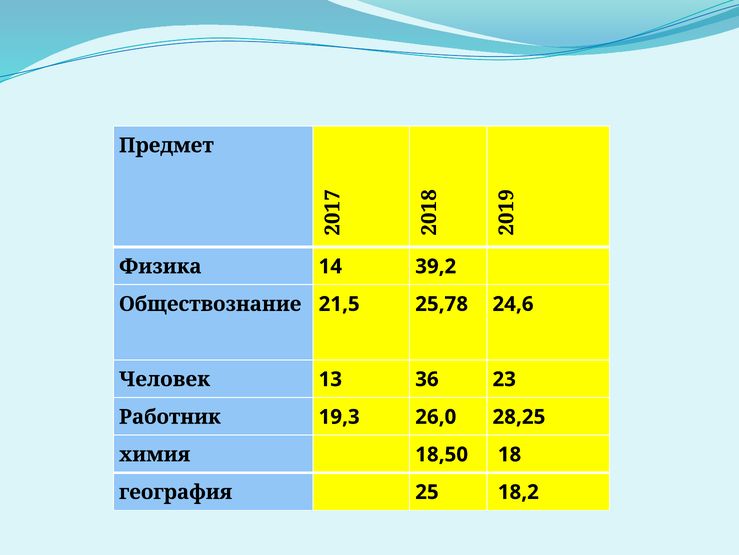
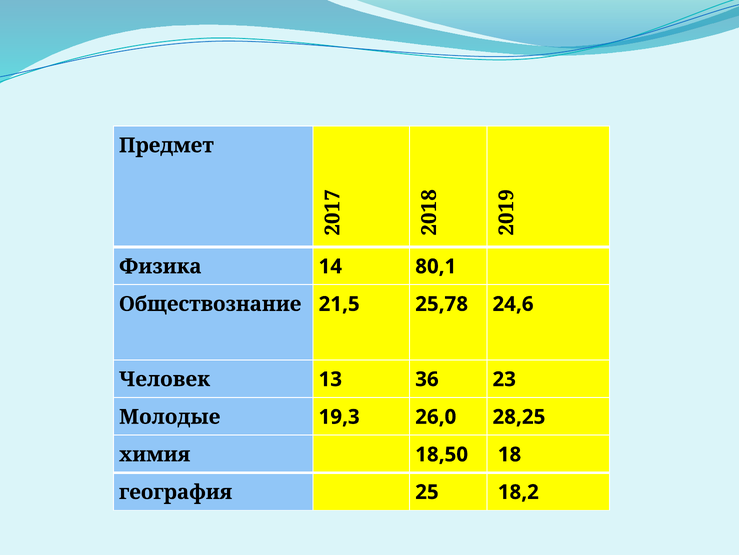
39,2: 39,2 -> 80,1 (436, 266)
Работник: Работник -> Молодые (170, 416)
